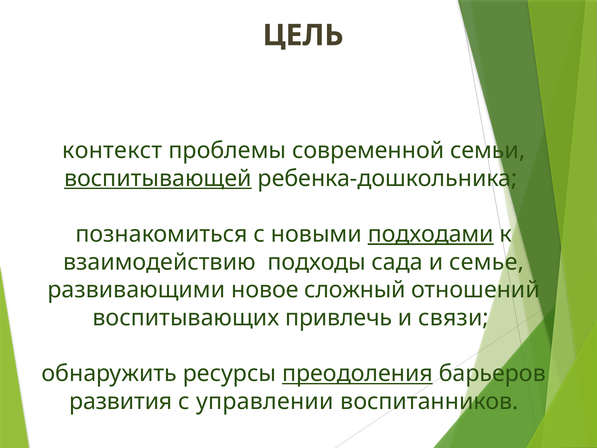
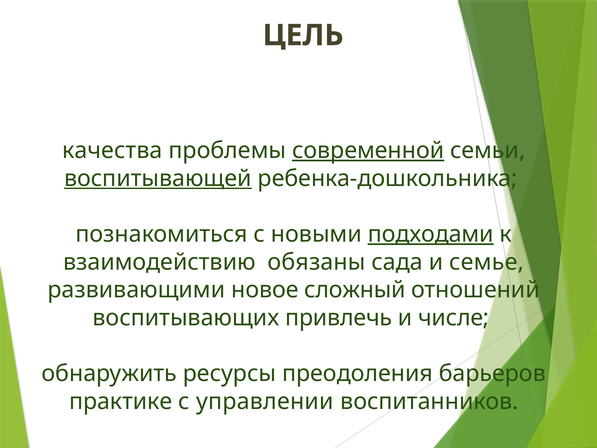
контекст: контекст -> качества (112, 150)
современной underline: none -> present (368, 150)
подходы: подходы -> обязаны (317, 262)
связи: связи -> числе (454, 318)
преодоления underline: present -> none (357, 373)
развития: развития -> практике (121, 401)
